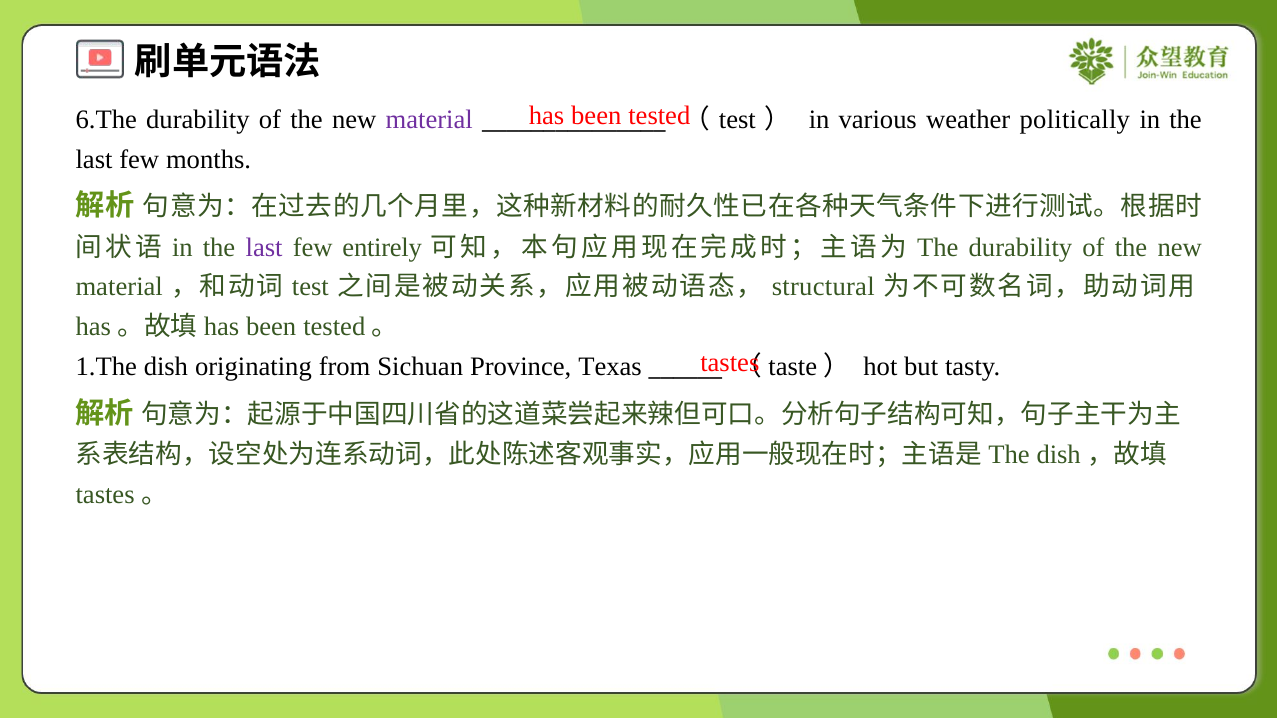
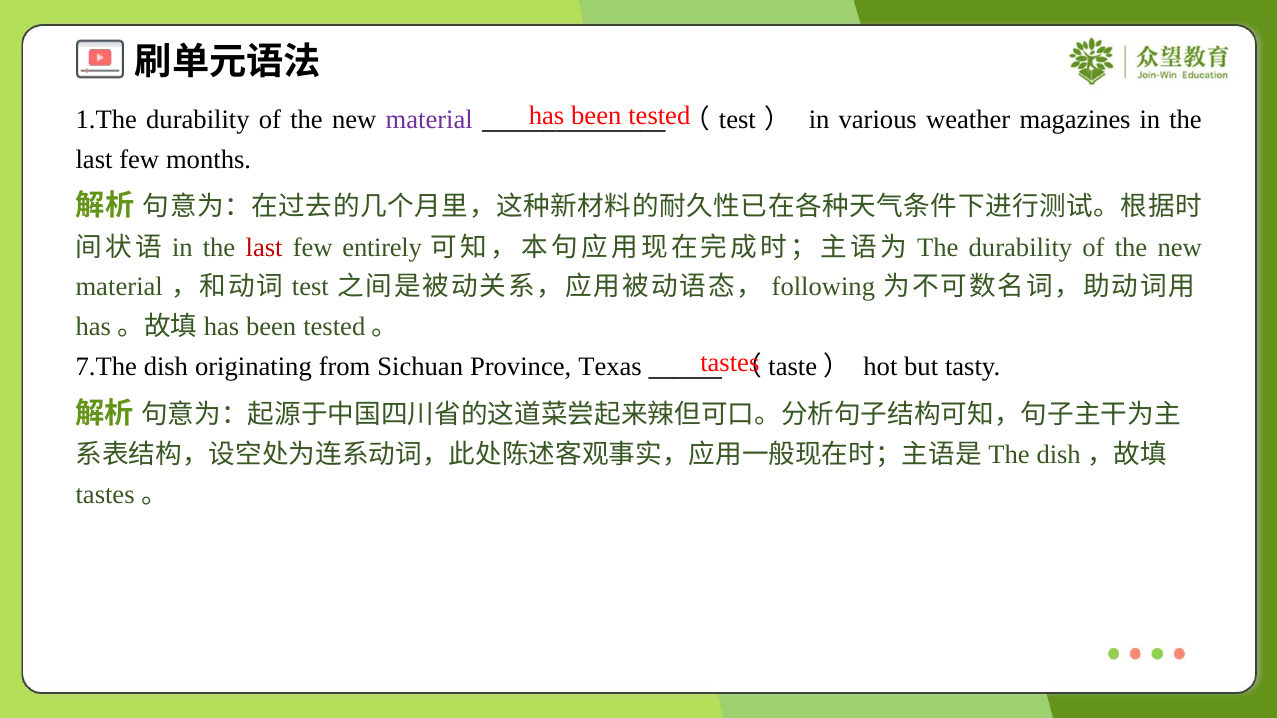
6.The: 6.The -> 1.The (106, 120)
politically: politically -> magazines (1075, 120)
last colour: purple -> red (264, 247)
structural: structural -> following (823, 287)
1.The: 1.The -> 7.The (106, 367)
